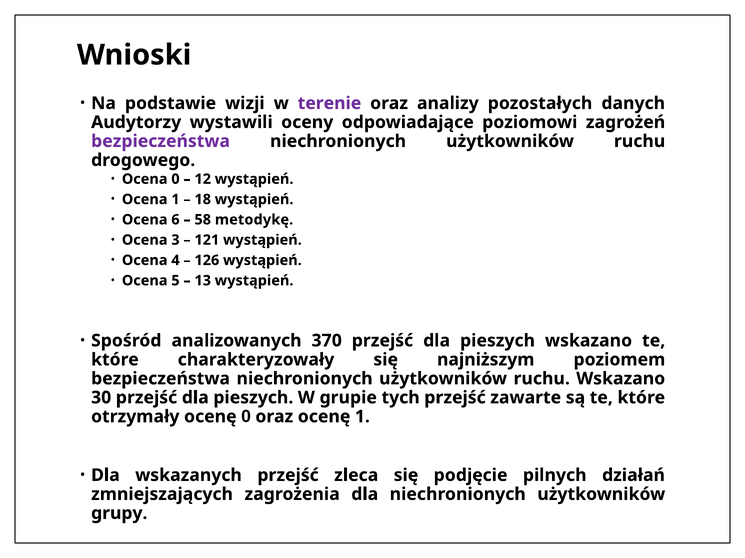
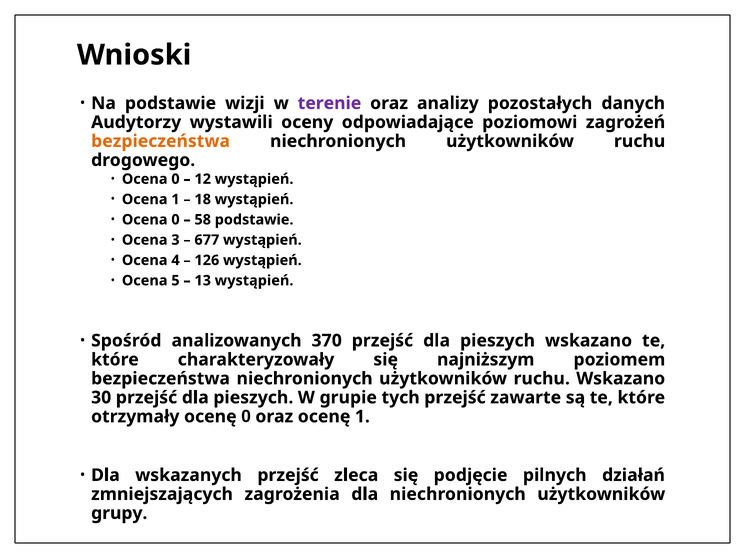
bezpieczeństwa colour: purple -> orange (161, 141)
6: 6 -> 0 (175, 220)
58 metodykę: metodykę -> podstawie (254, 220)
121: 121 -> 677 (207, 240)
